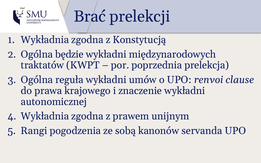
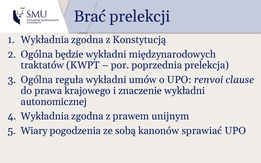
Rangi: Rangi -> Wiary (34, 131)
servanda: servanda -> sprawiać (202, 131)
